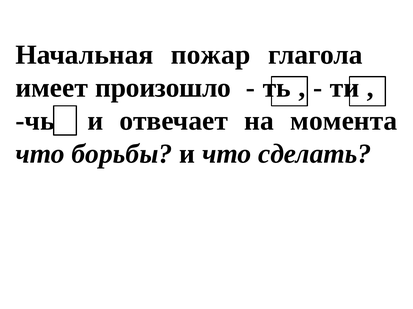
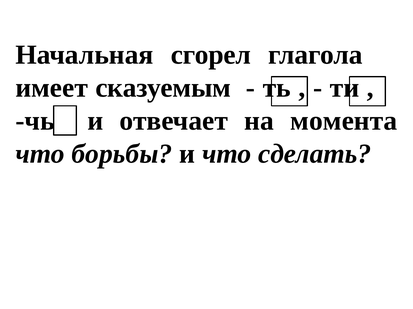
пожар: пожар -> сгорел (211, 55)
произошло: произошло -> сказуемым (163, 88)
